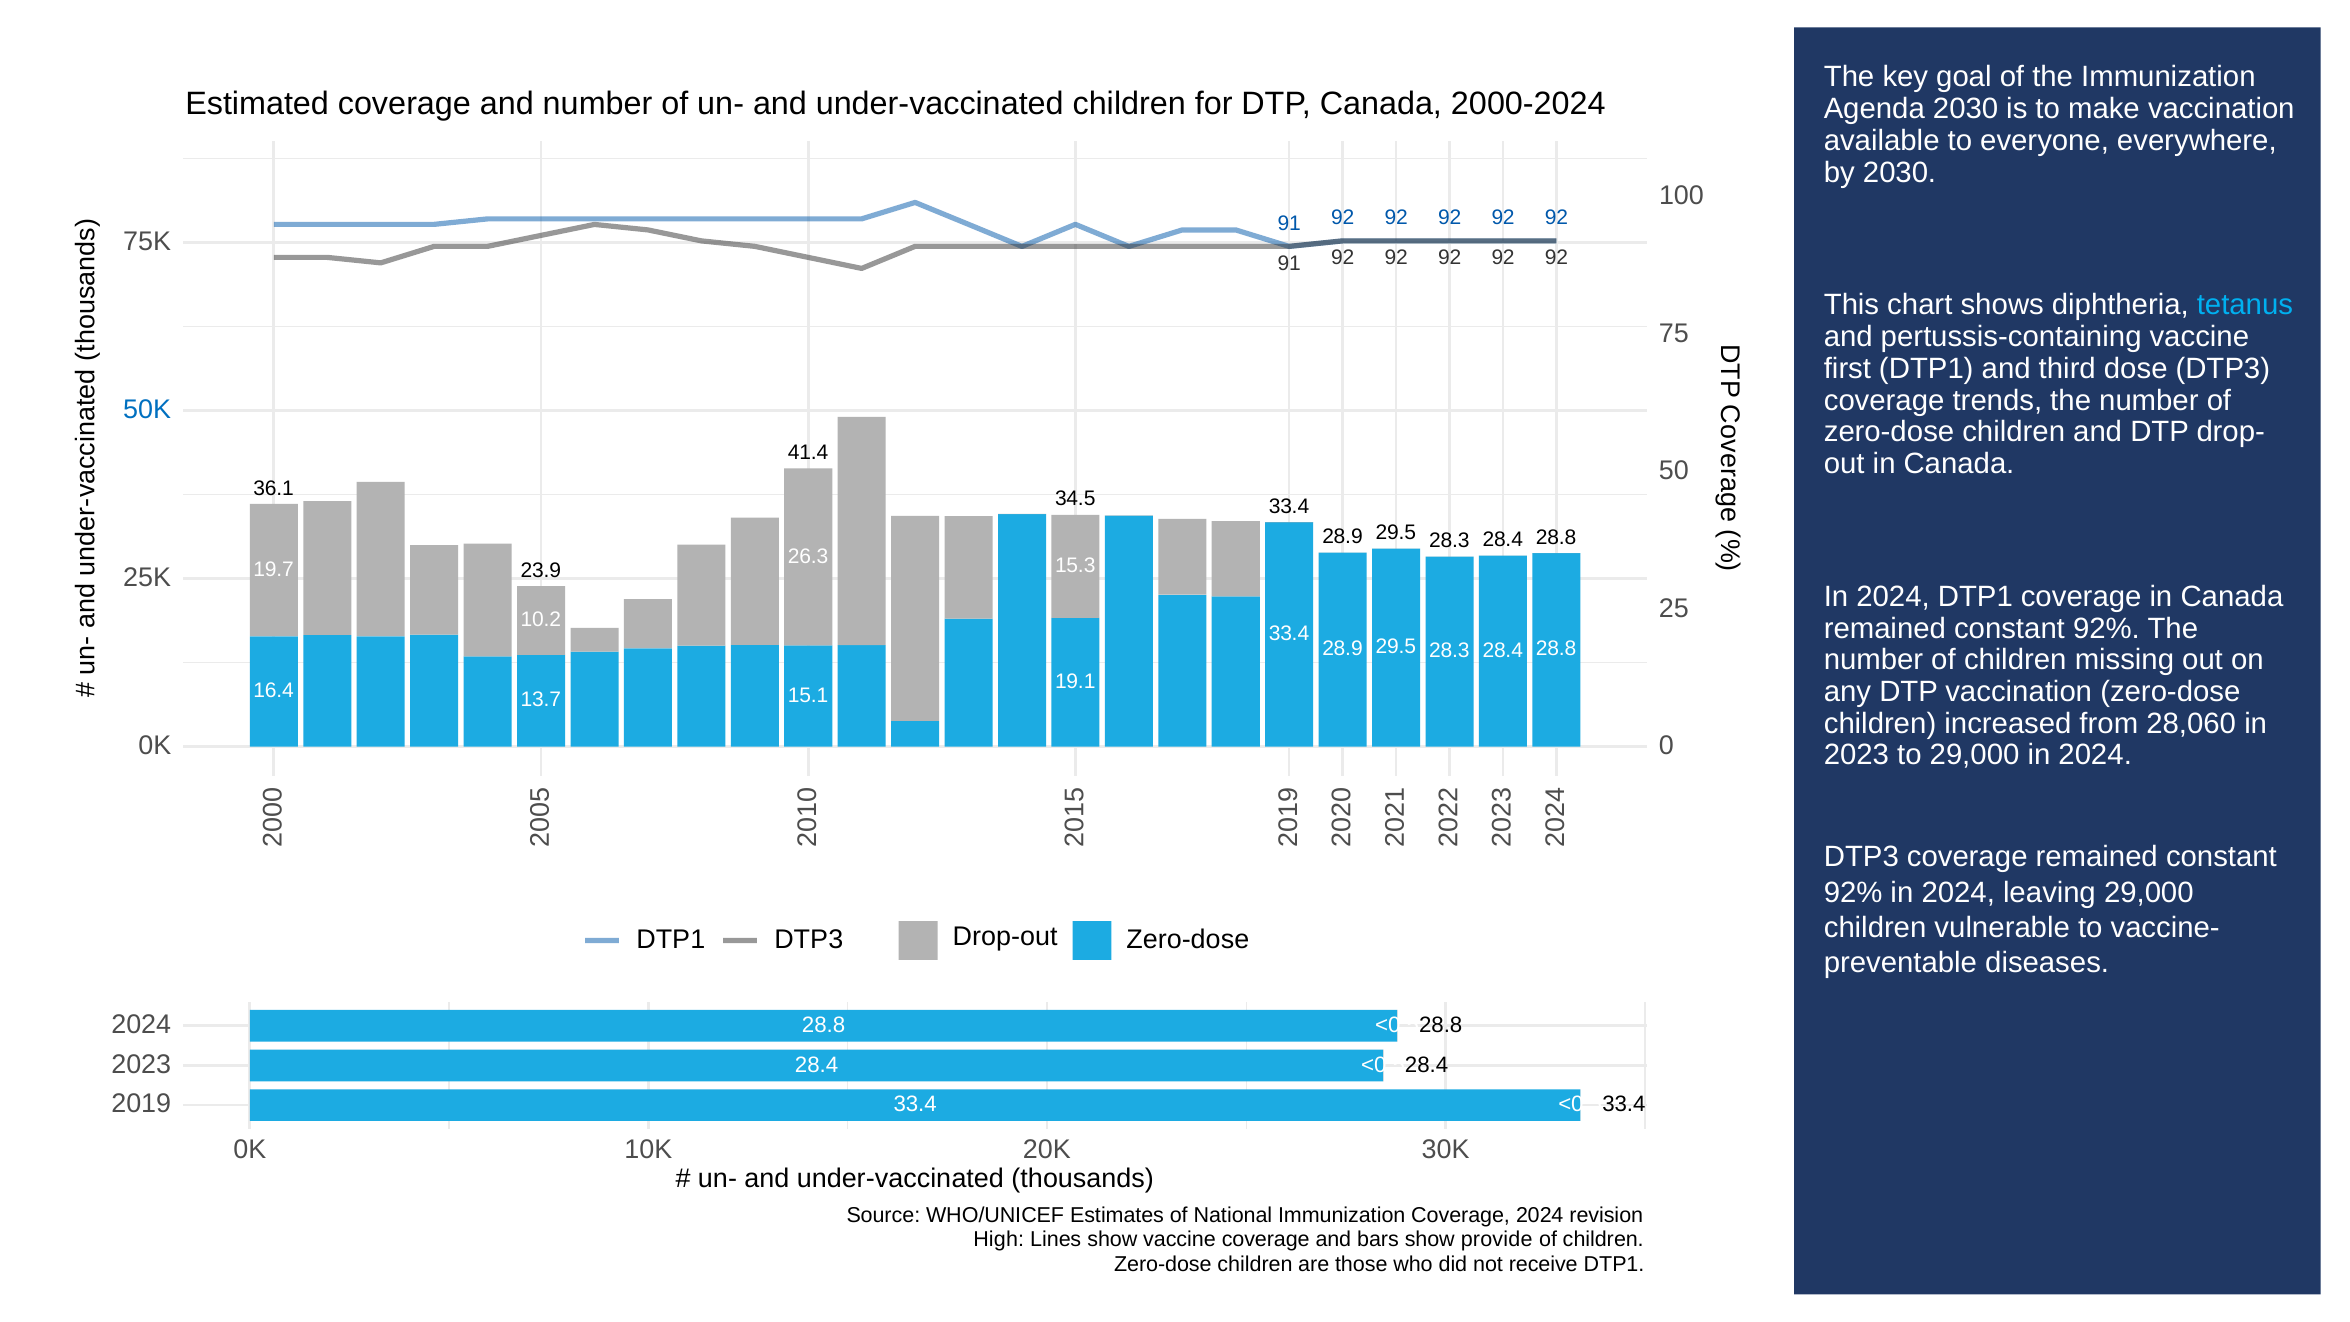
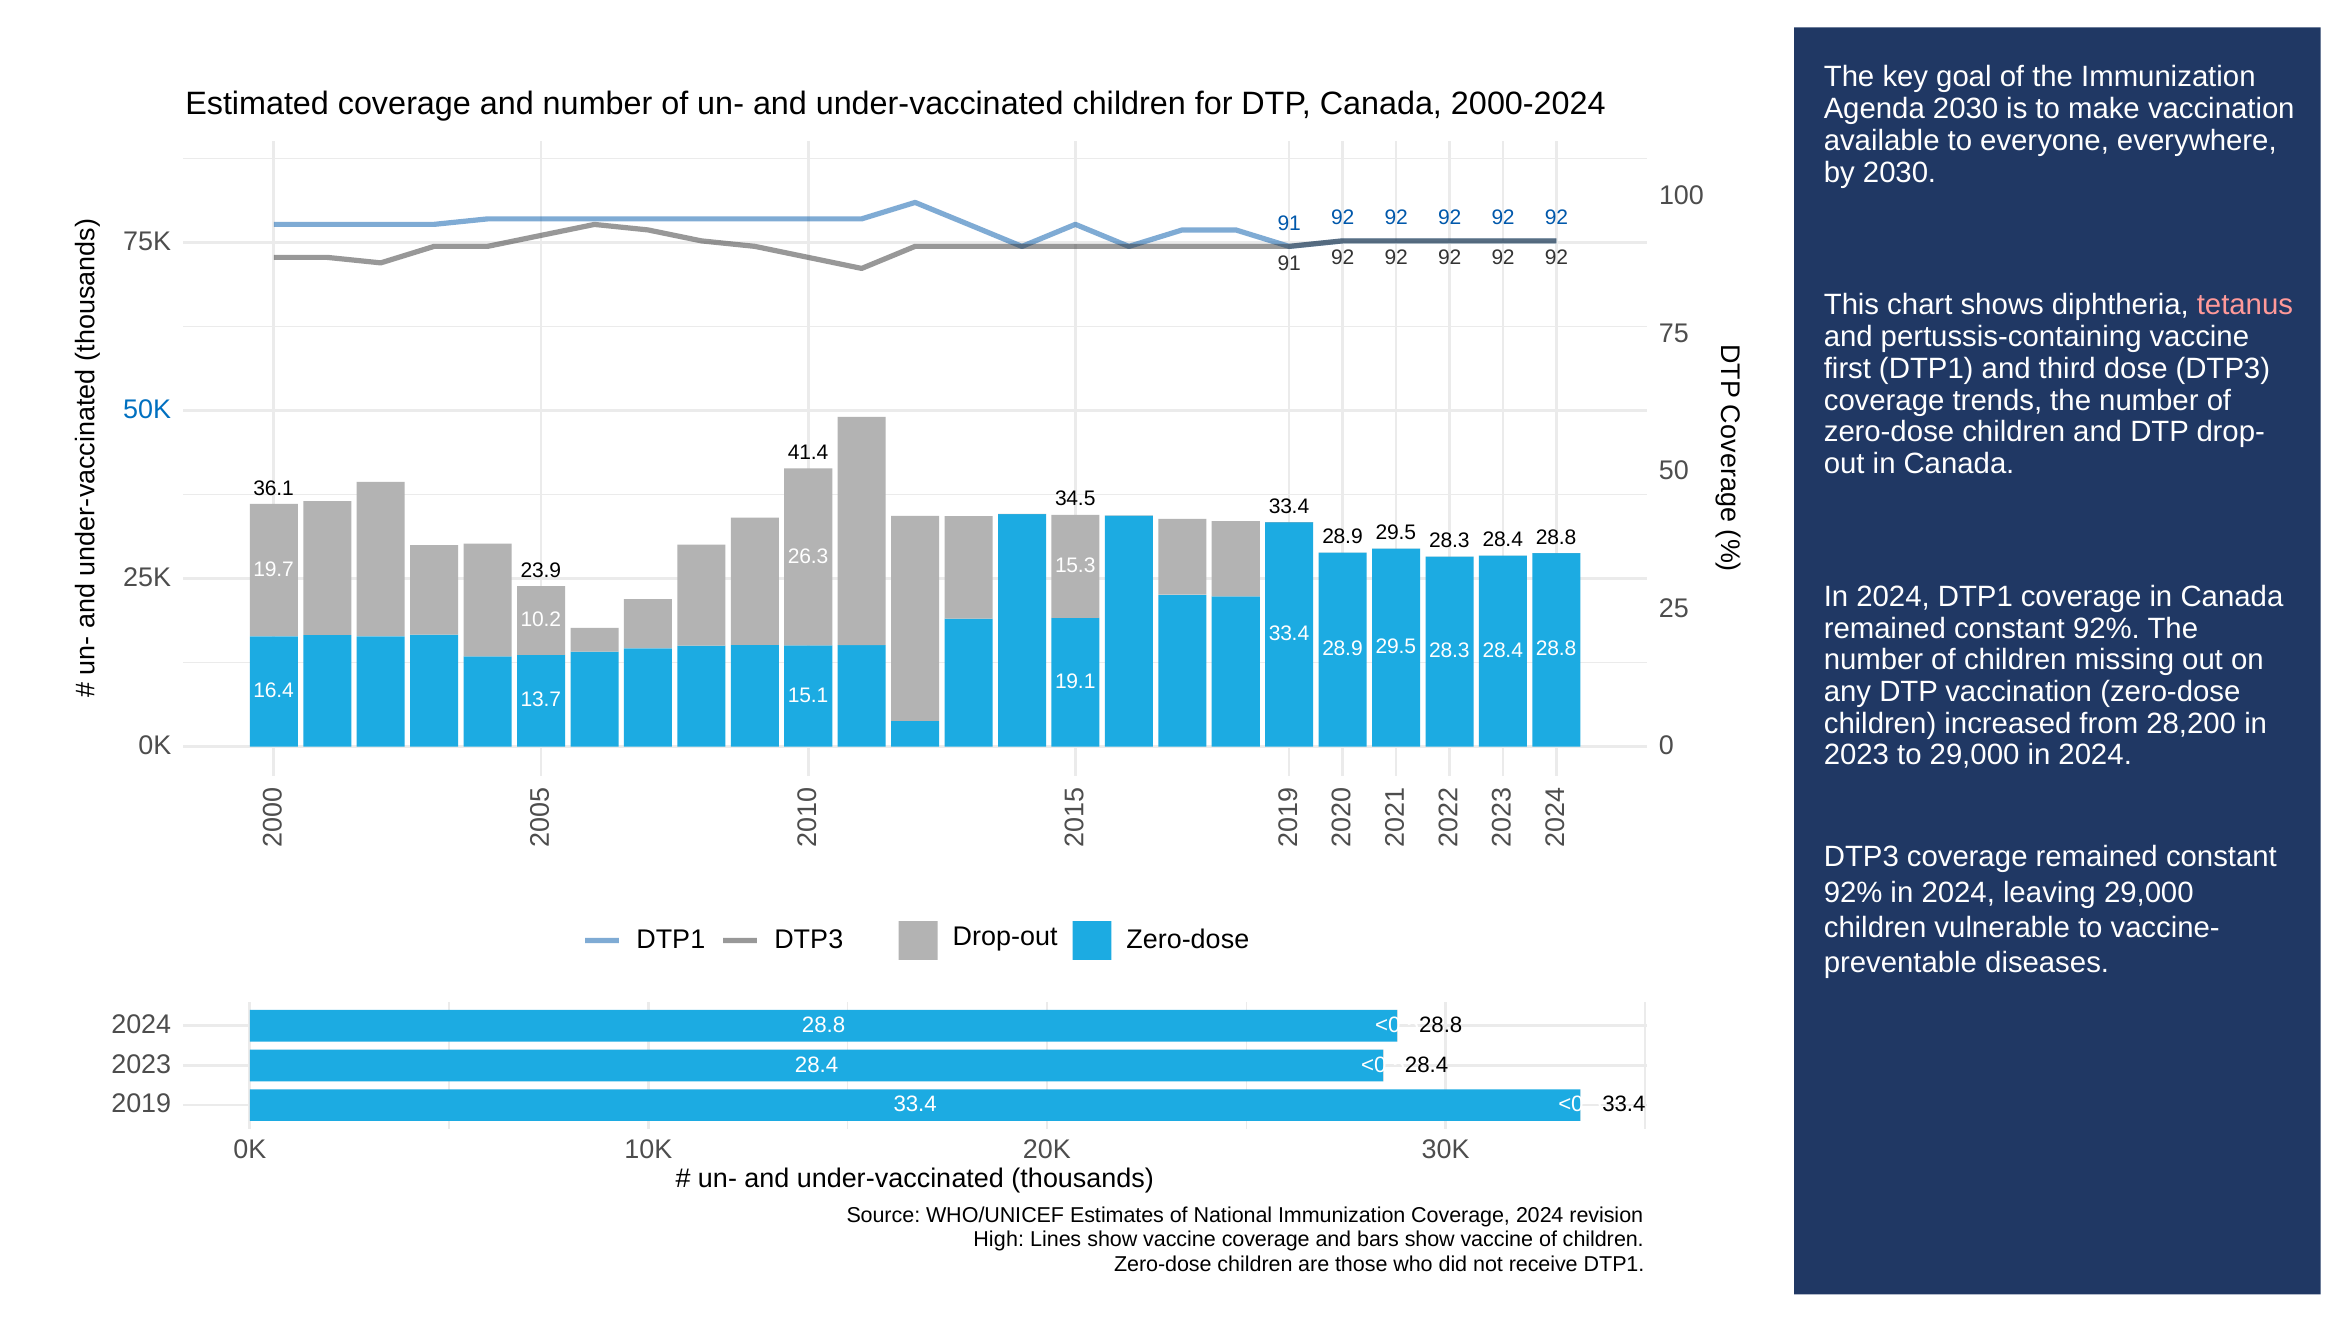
tetanus colour: light blue -> pink (2245, 305)
28,060: 28,060 -> 28,200 (2191, 723)
bars show provide: provide -> vaccine (1497, 1239)
